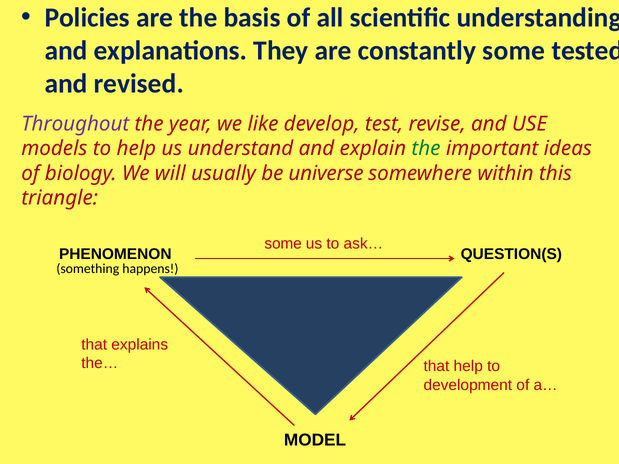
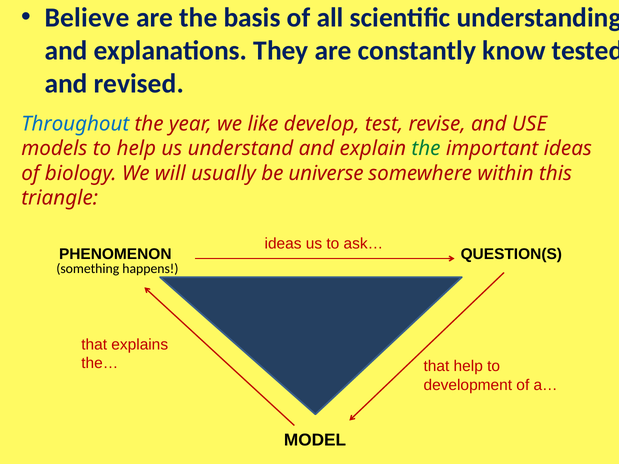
Policies: Policies -> Believe (87, 17)
constantly some: some -> know (514, 50)
Throughout colour: purple -> blue (75, 124)
some: some -> ideas (283, 244)
